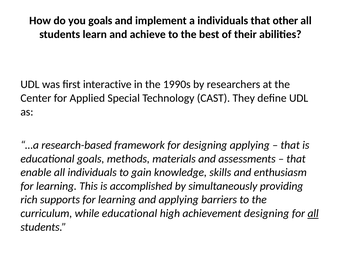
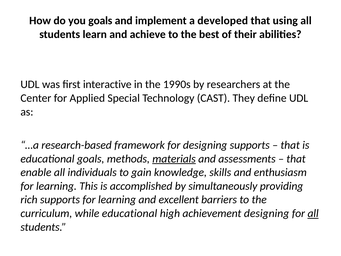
a individuals: individuals -> developed (223, 21)
other: other -> using (285, 21)
designing applying: applying -> supports (250, 145)
materials underline: none -> present (174, 159)
and applying: applying -> excellent (179, 200)
